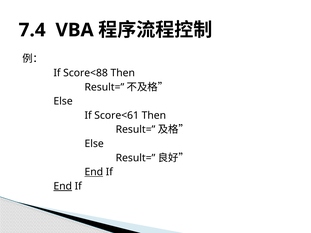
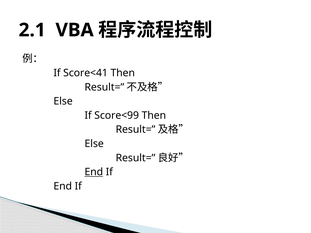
7.4: 7.4 -> 2.1 (32, 30)
Score<88: Score<88 -> Score<41 (86, 73)
Score<61: Score<61 -> Score<99 (117, 116)
End underline: present -> none (63, 186)
